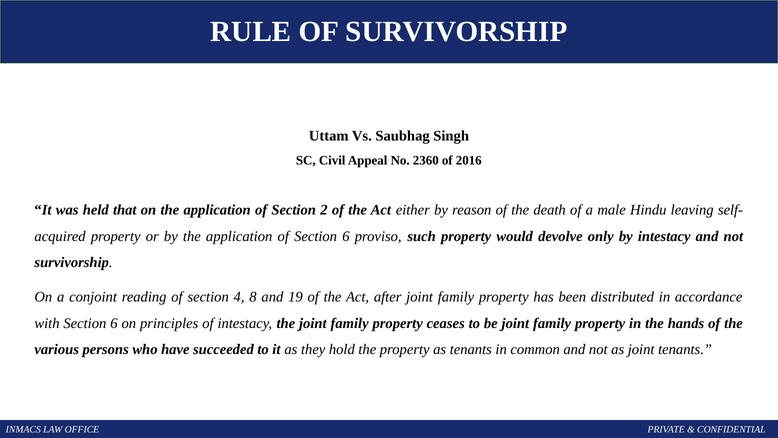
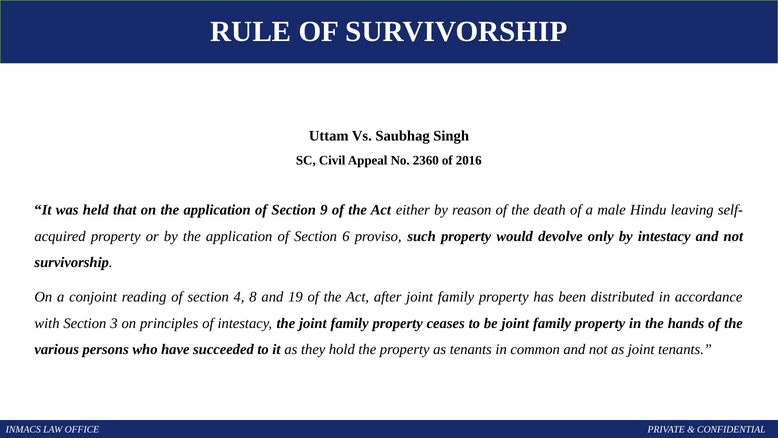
2: 2 -> 9 (324, 210)
with Section 6: 6 -> 3 (114, 323)
